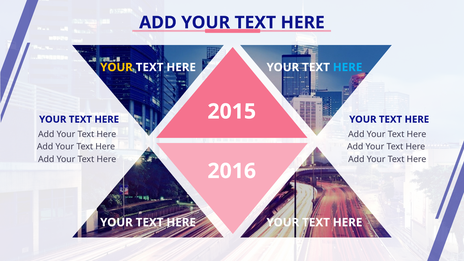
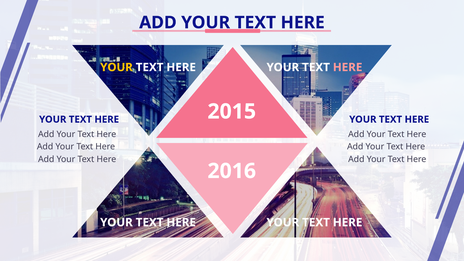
HERE colour: light blue -> pink (348, 67)
